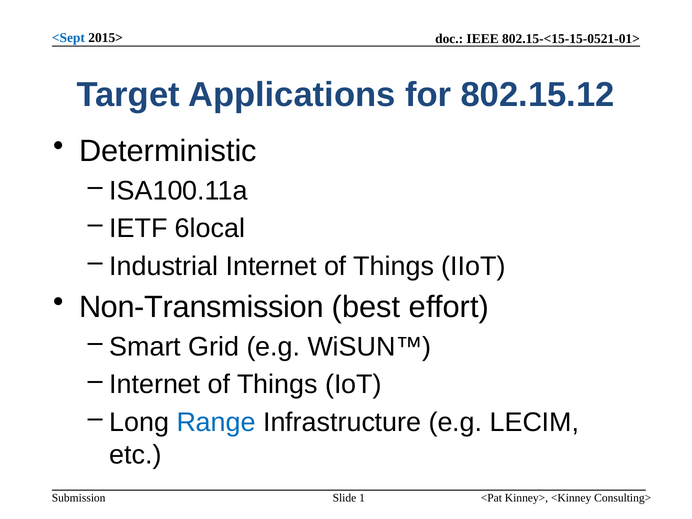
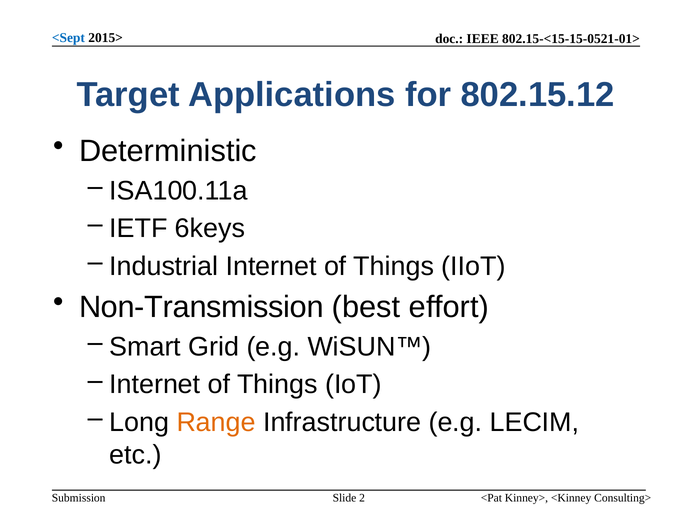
6local: 6local -> 6keys (210, 228)
Range colour: blue -> orange (216, 422)
1: 1 -> 2 (362, 498)
